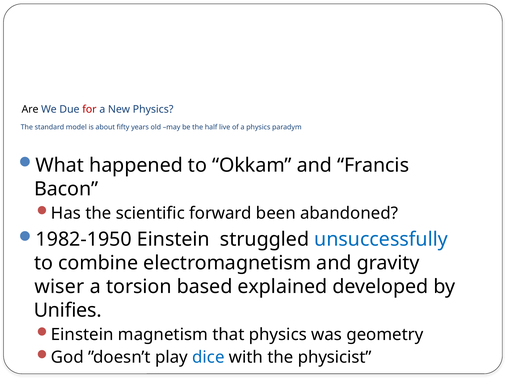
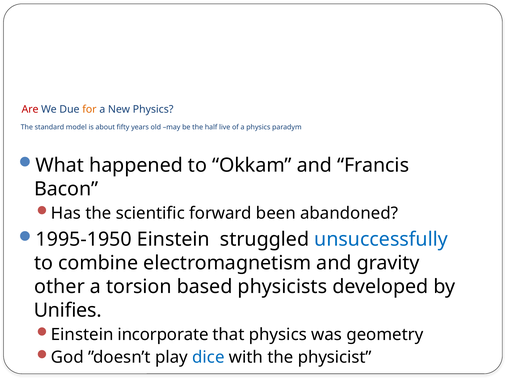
Are colour: black -> red (30, 109)
for colour: red -> orange (89, 109)
1982-1950: 1982-1950 -> 1995-1950 (84, 240)
wiser: wiser -> other (59, 287)
explained: explained -> physicists (282, 287)
magnetism: magnetism -> incorporate (163, 335)
